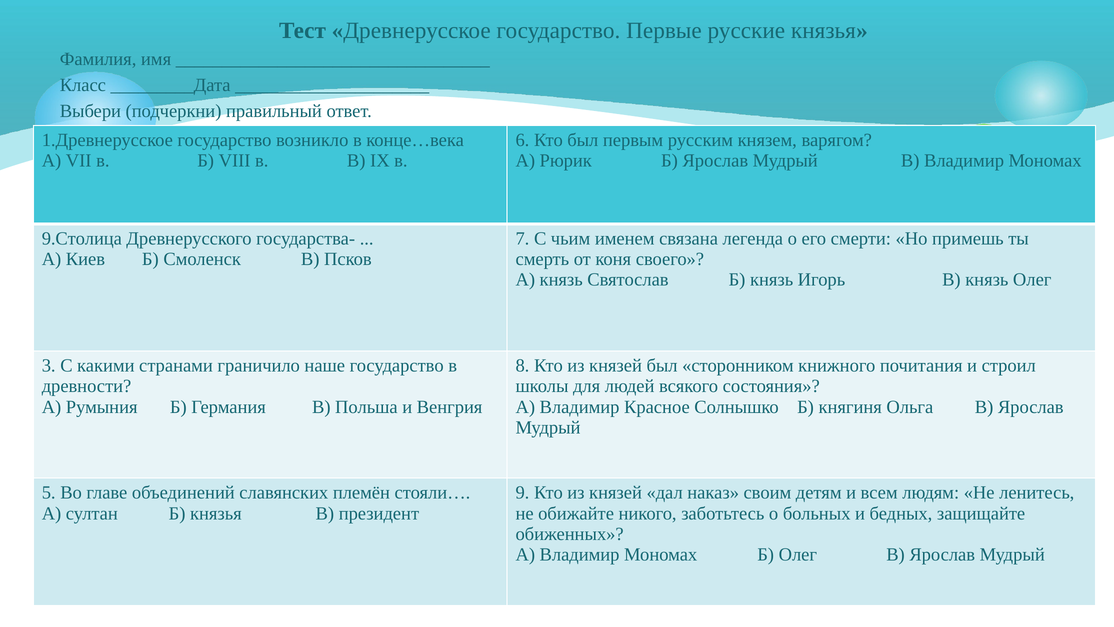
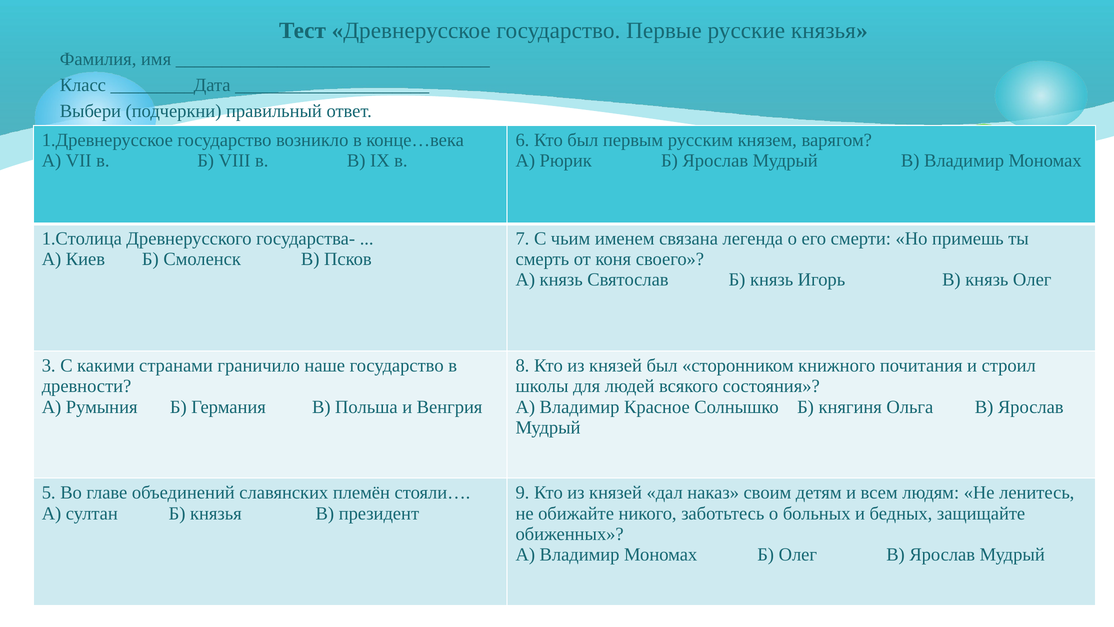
9.Столица: 9.Столица -> 1.Столица (82, 238)
